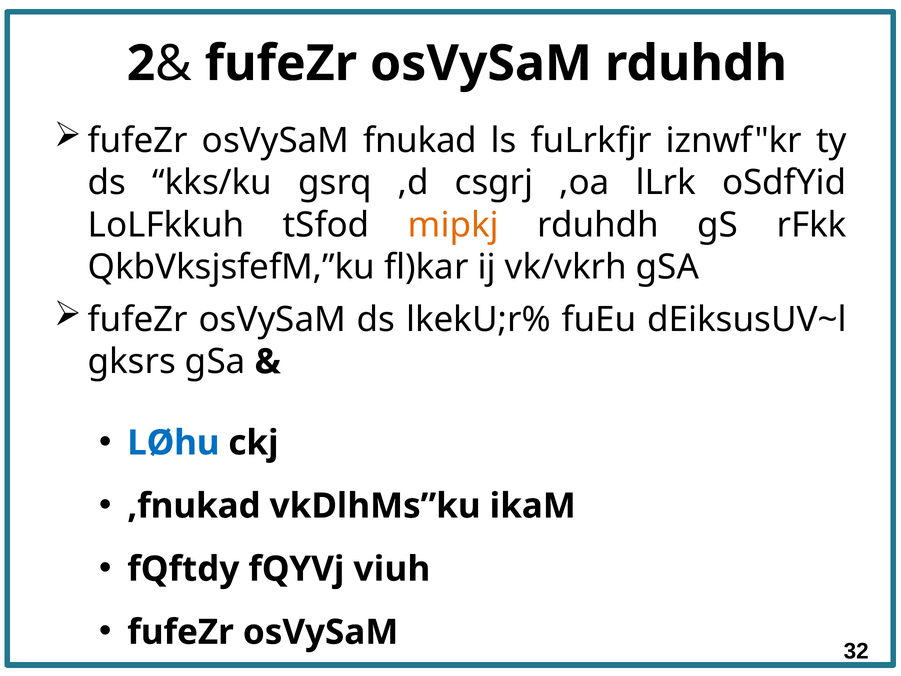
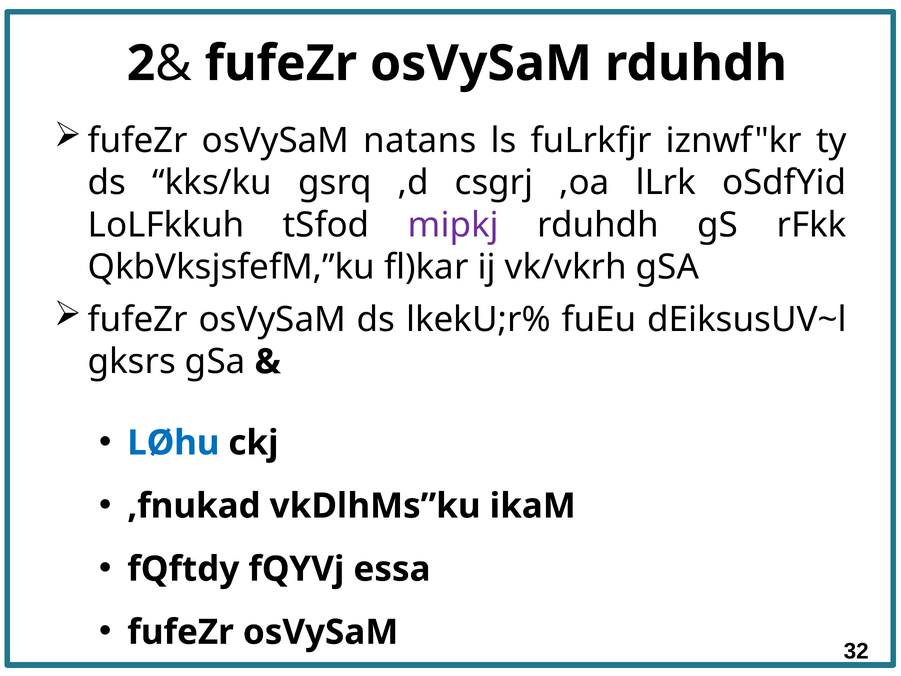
fnukad: fnukad -> natans (420, 141)
mipkj colour: orange -> purple (453, 225)
viuh: viuh -> essa (392, 569)
